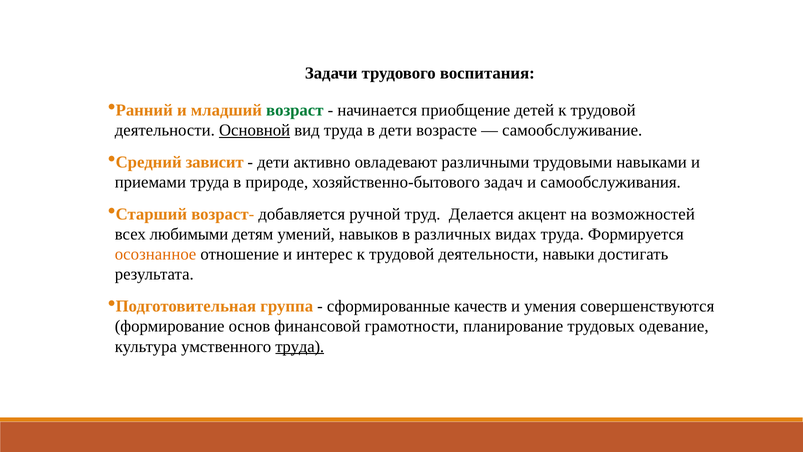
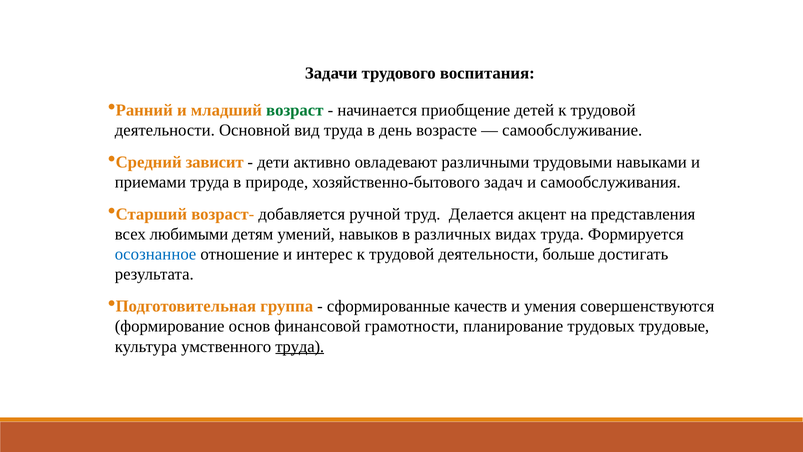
Основной underline: present -> none (255, 130)
в дети: дети -> день (396, 130)
возможностей: возможностей -> представления (643, 214)
осознанное colour: orange -> blue (156, 254)
навыки: навыки -> больше (569, 254)
одевание: одевание -> трудовые (674, 326)
